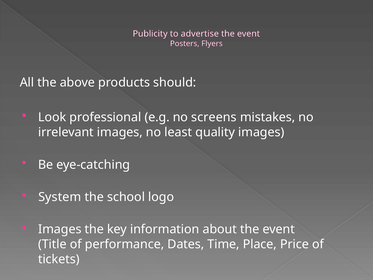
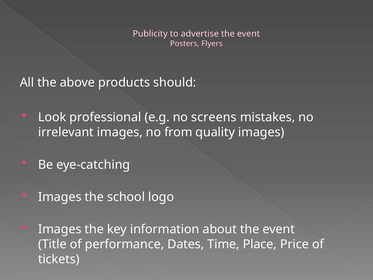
least: least -> from (178, 132)
System: System -> Images (60, 197)
